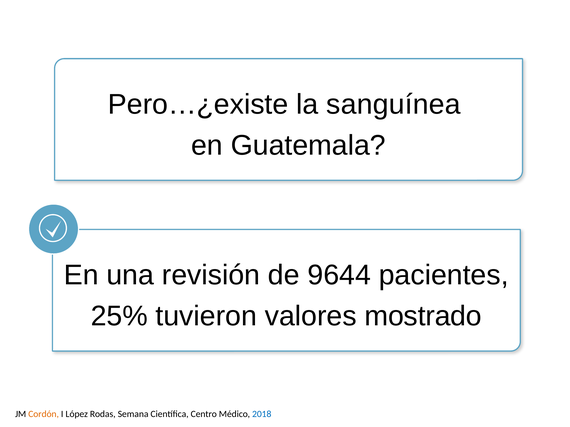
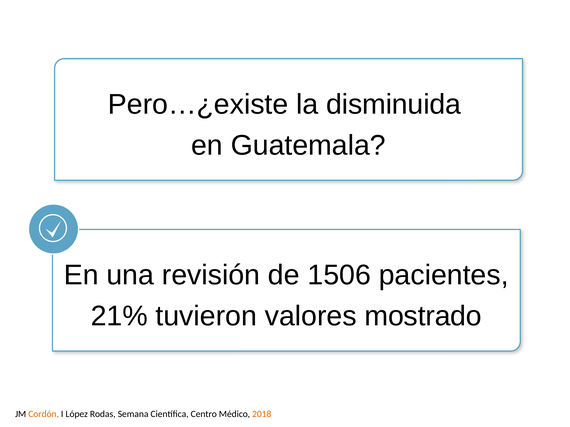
sanguínea: sanguínea -> disminuida (394, 104)
9644: 9644 -> 1506 (339, 275)
25%: 25% -> 21% (119, 317)
2018 colour: blue -> orange (262, 415)
